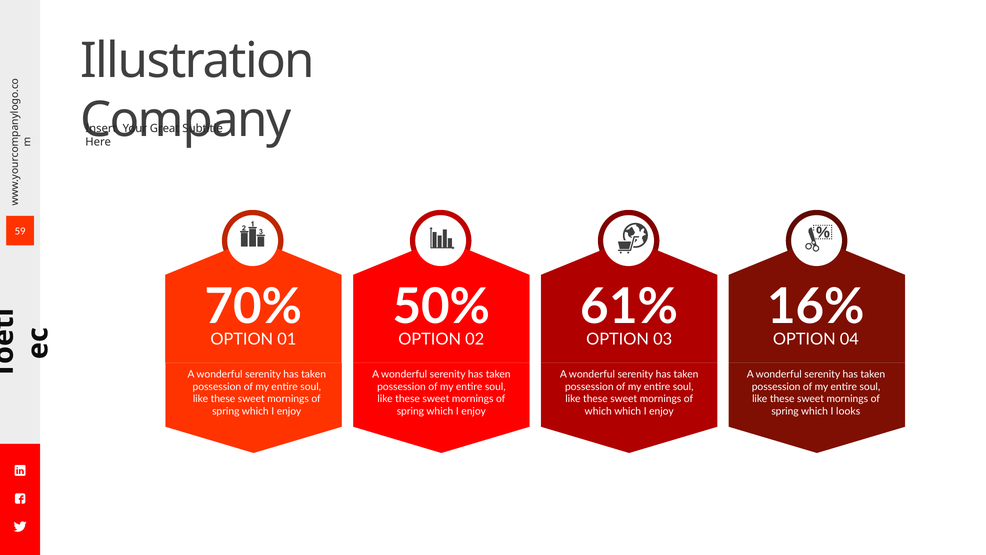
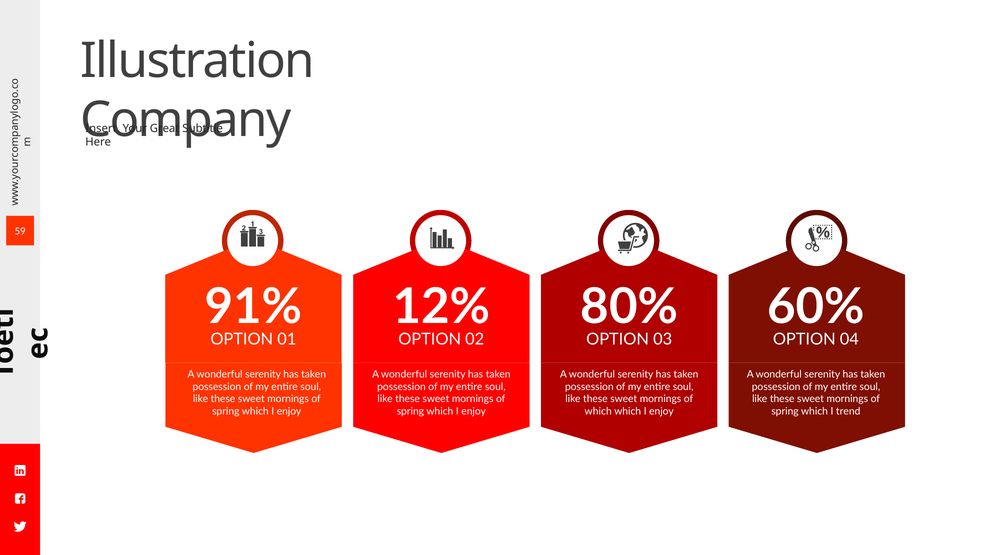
70%: 70% -> 91% (253, 307)
50%: 50% -> 12% (441, 307)
61%: 61% -> 80% (629, 307)
16%: 16% -> 60% (816, 307)
looks: looks -> trend (848, 411)
